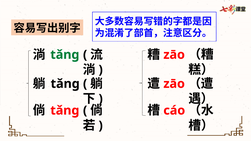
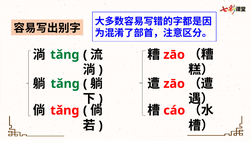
tǎng colour: black -> green (65, 84)
